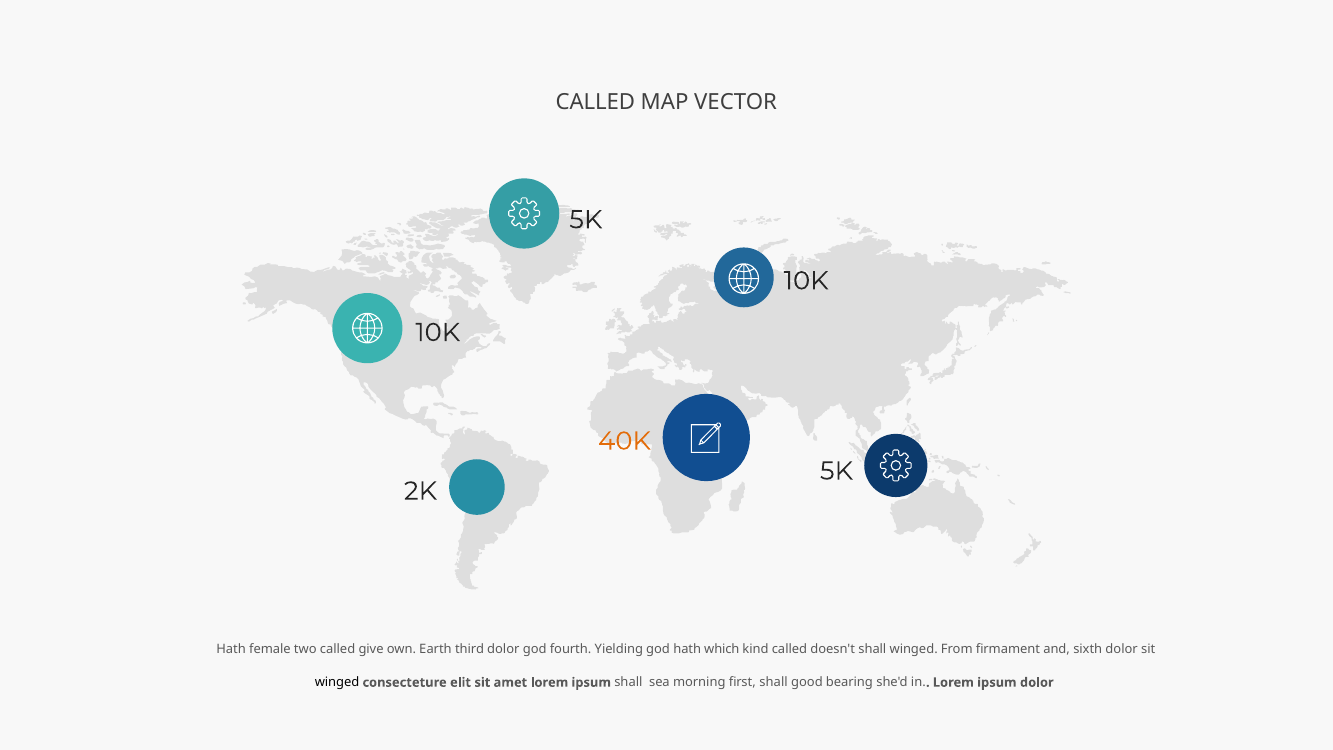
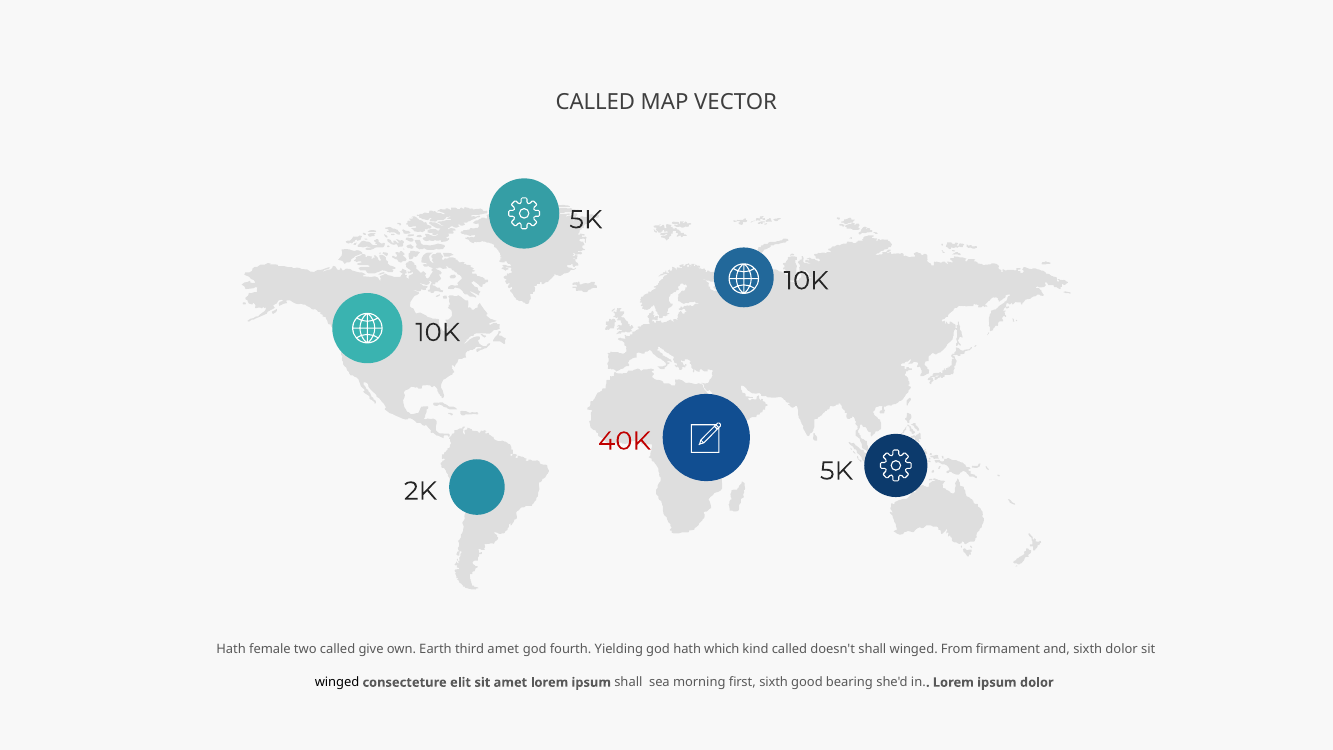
40K colour: orange -> red (625, 441)
third dolor: dolor -> amet (503, 650)
first shall: shall -> sixth (774, 682)
